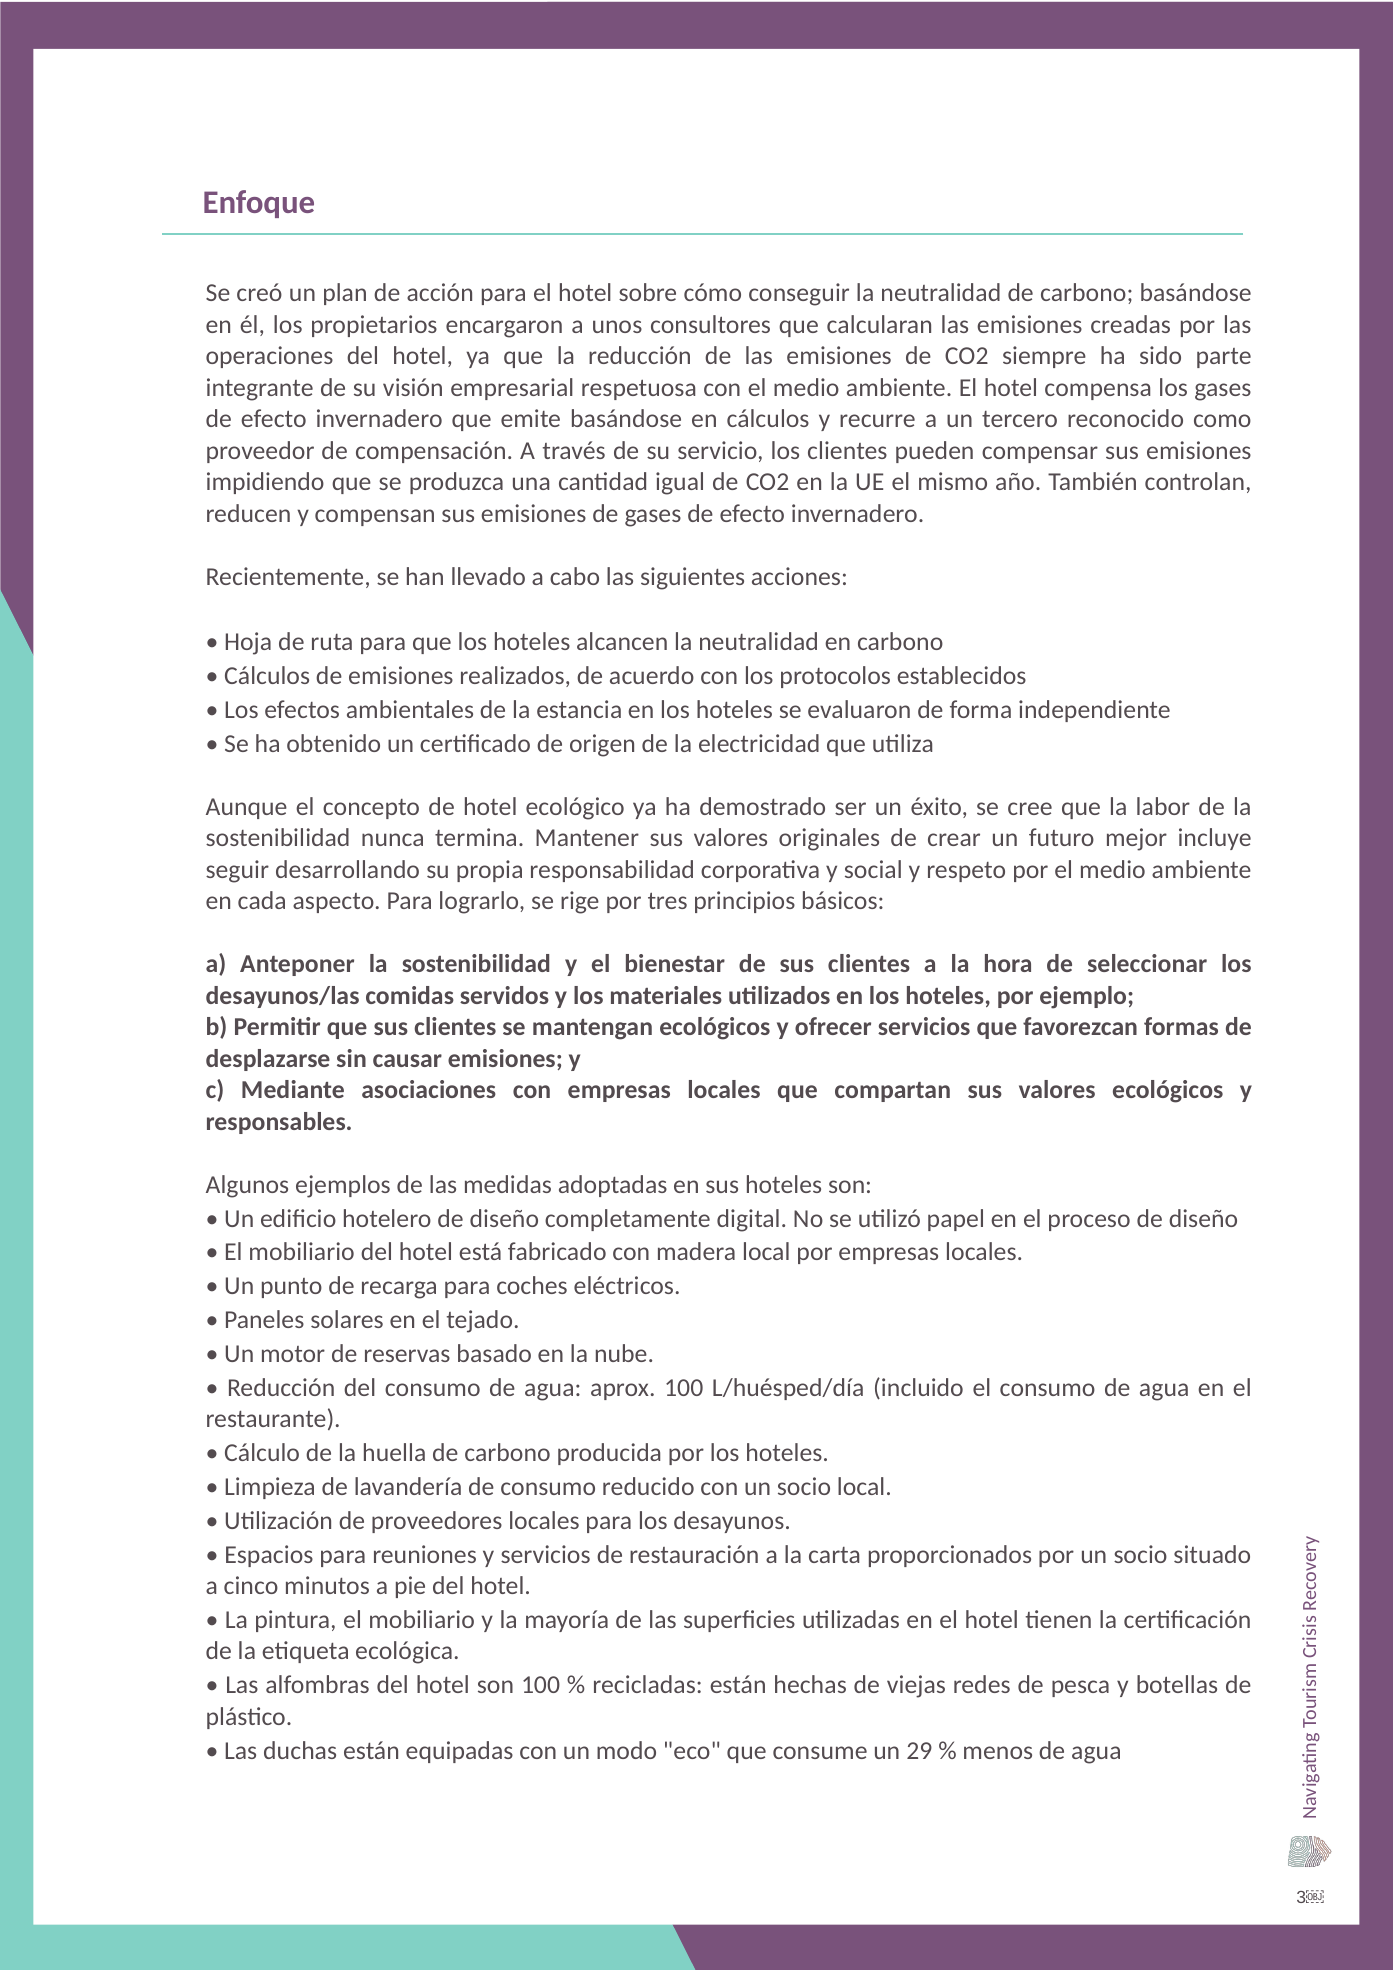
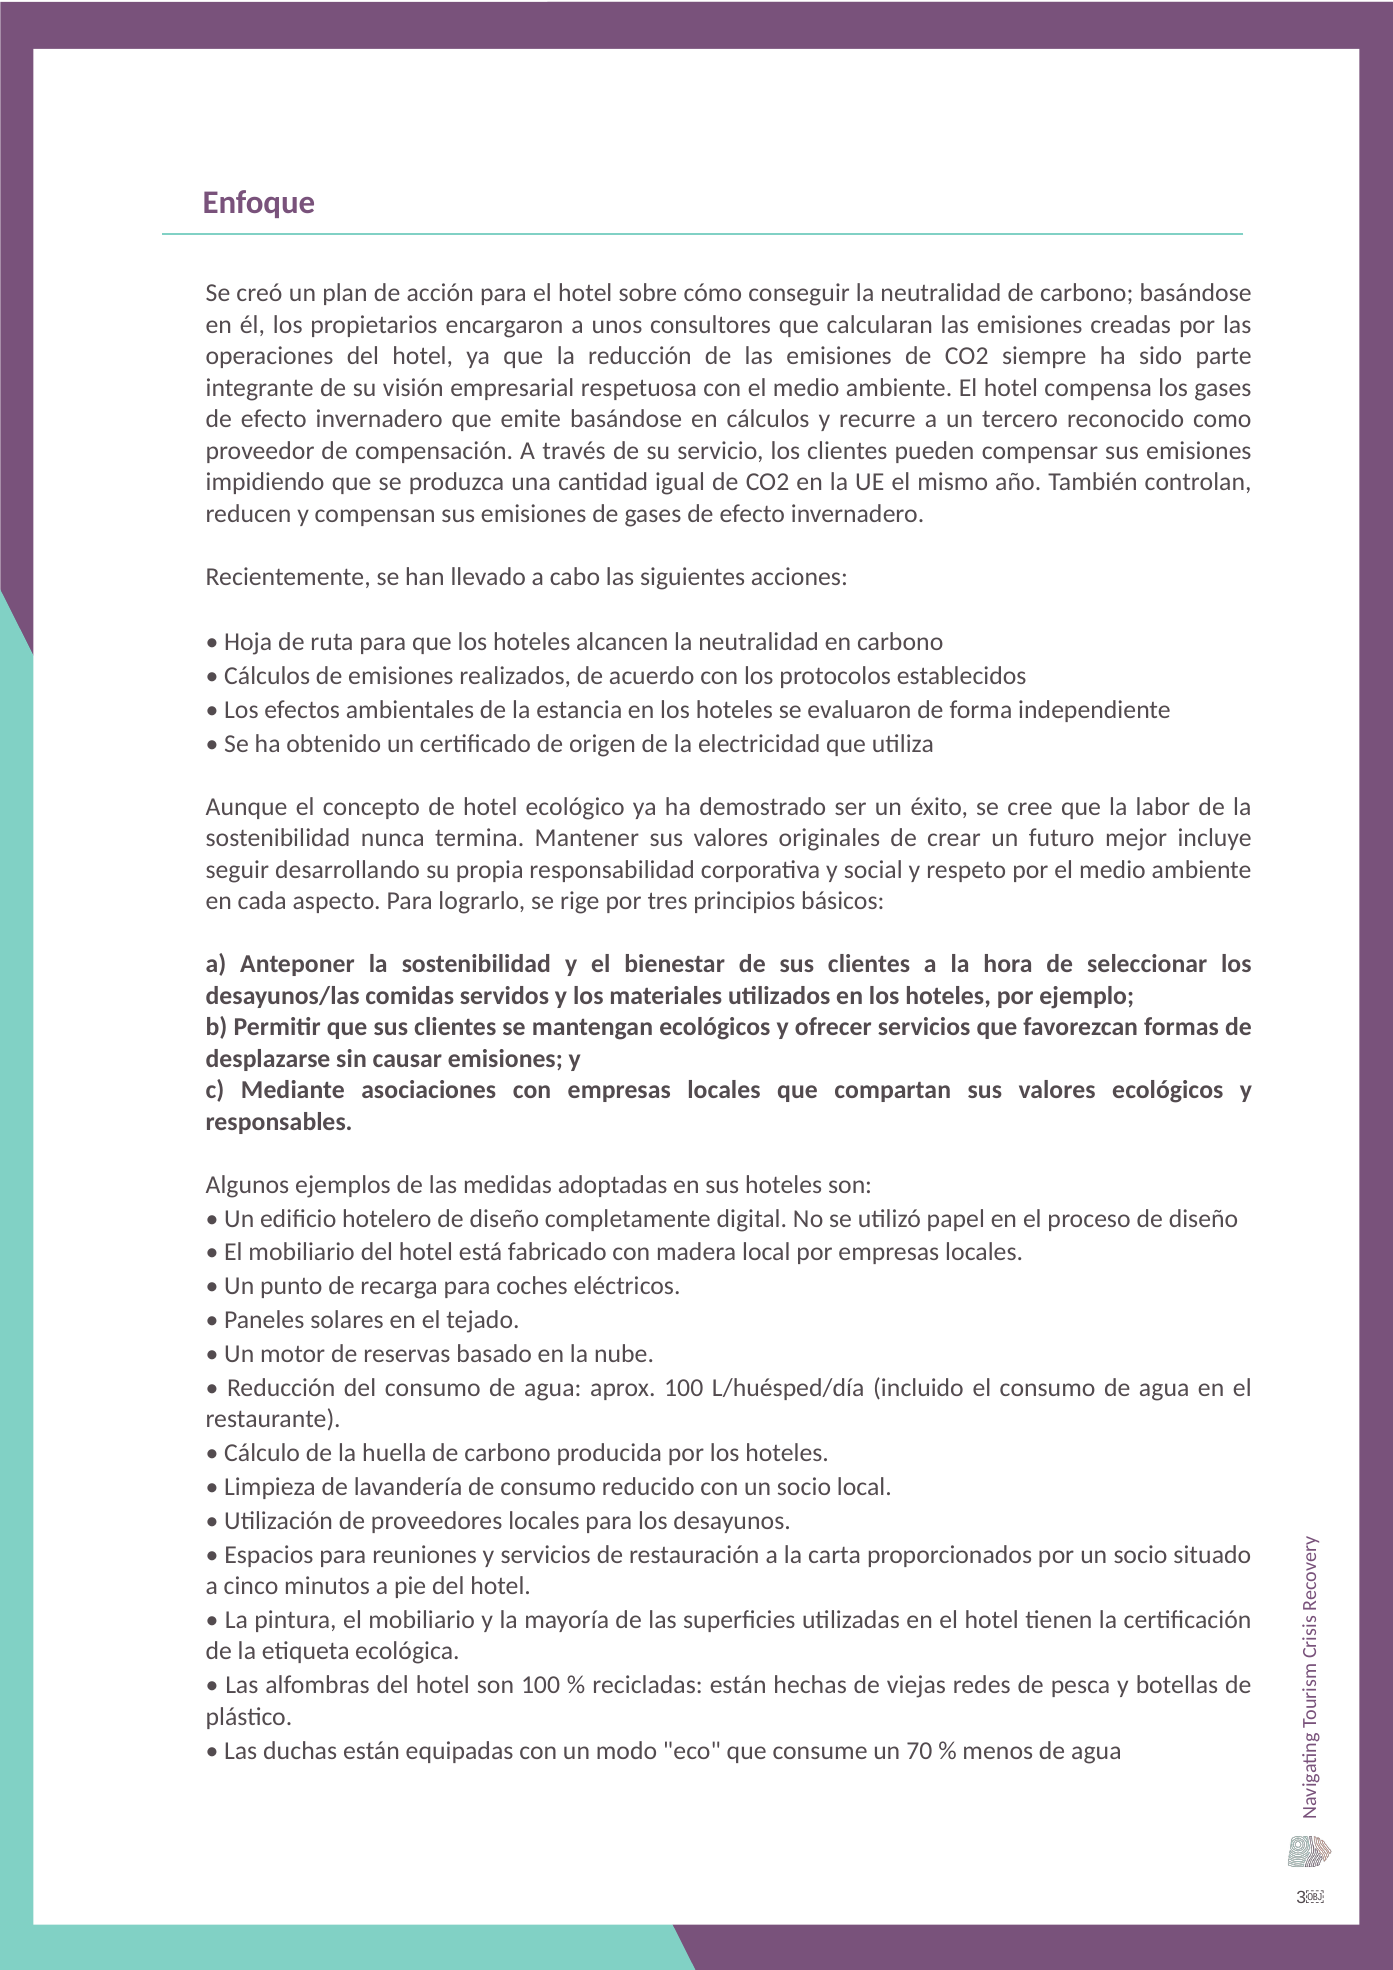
29: 29 -> 70 (919, 1751)
